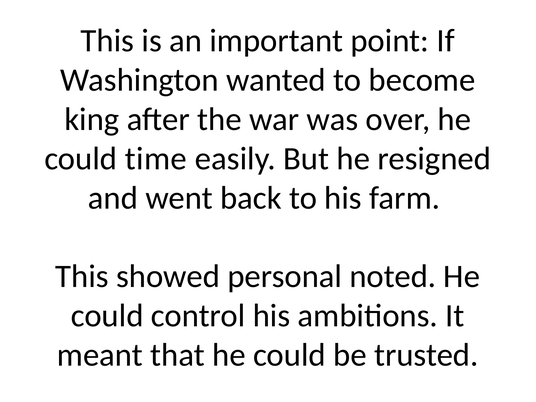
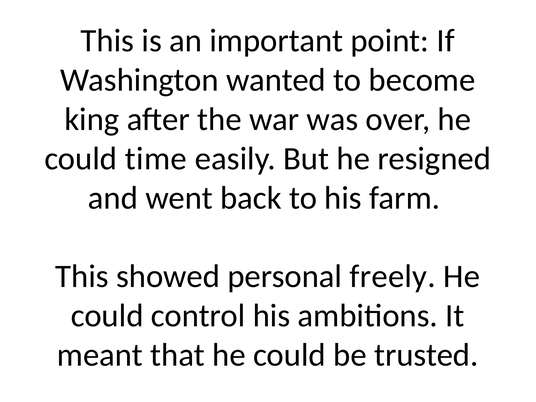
noted: noted -> freely (393, 277)
